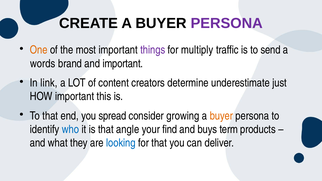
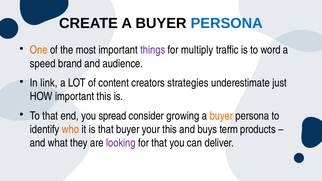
PERSONA colour: purple -> blue (227, 23)
send: send -> word (271, 50)
words: words -> speed (43, 64)
and important: important -> audience (123, 64)
determine: determine -> strategies (188, 83)
who colour: blue -> orange (70, 129)
that angle: angle -> buyer (128, 129)
your find: find -> this (170, 129)
looking colour: blue -> purple (121, 143)
